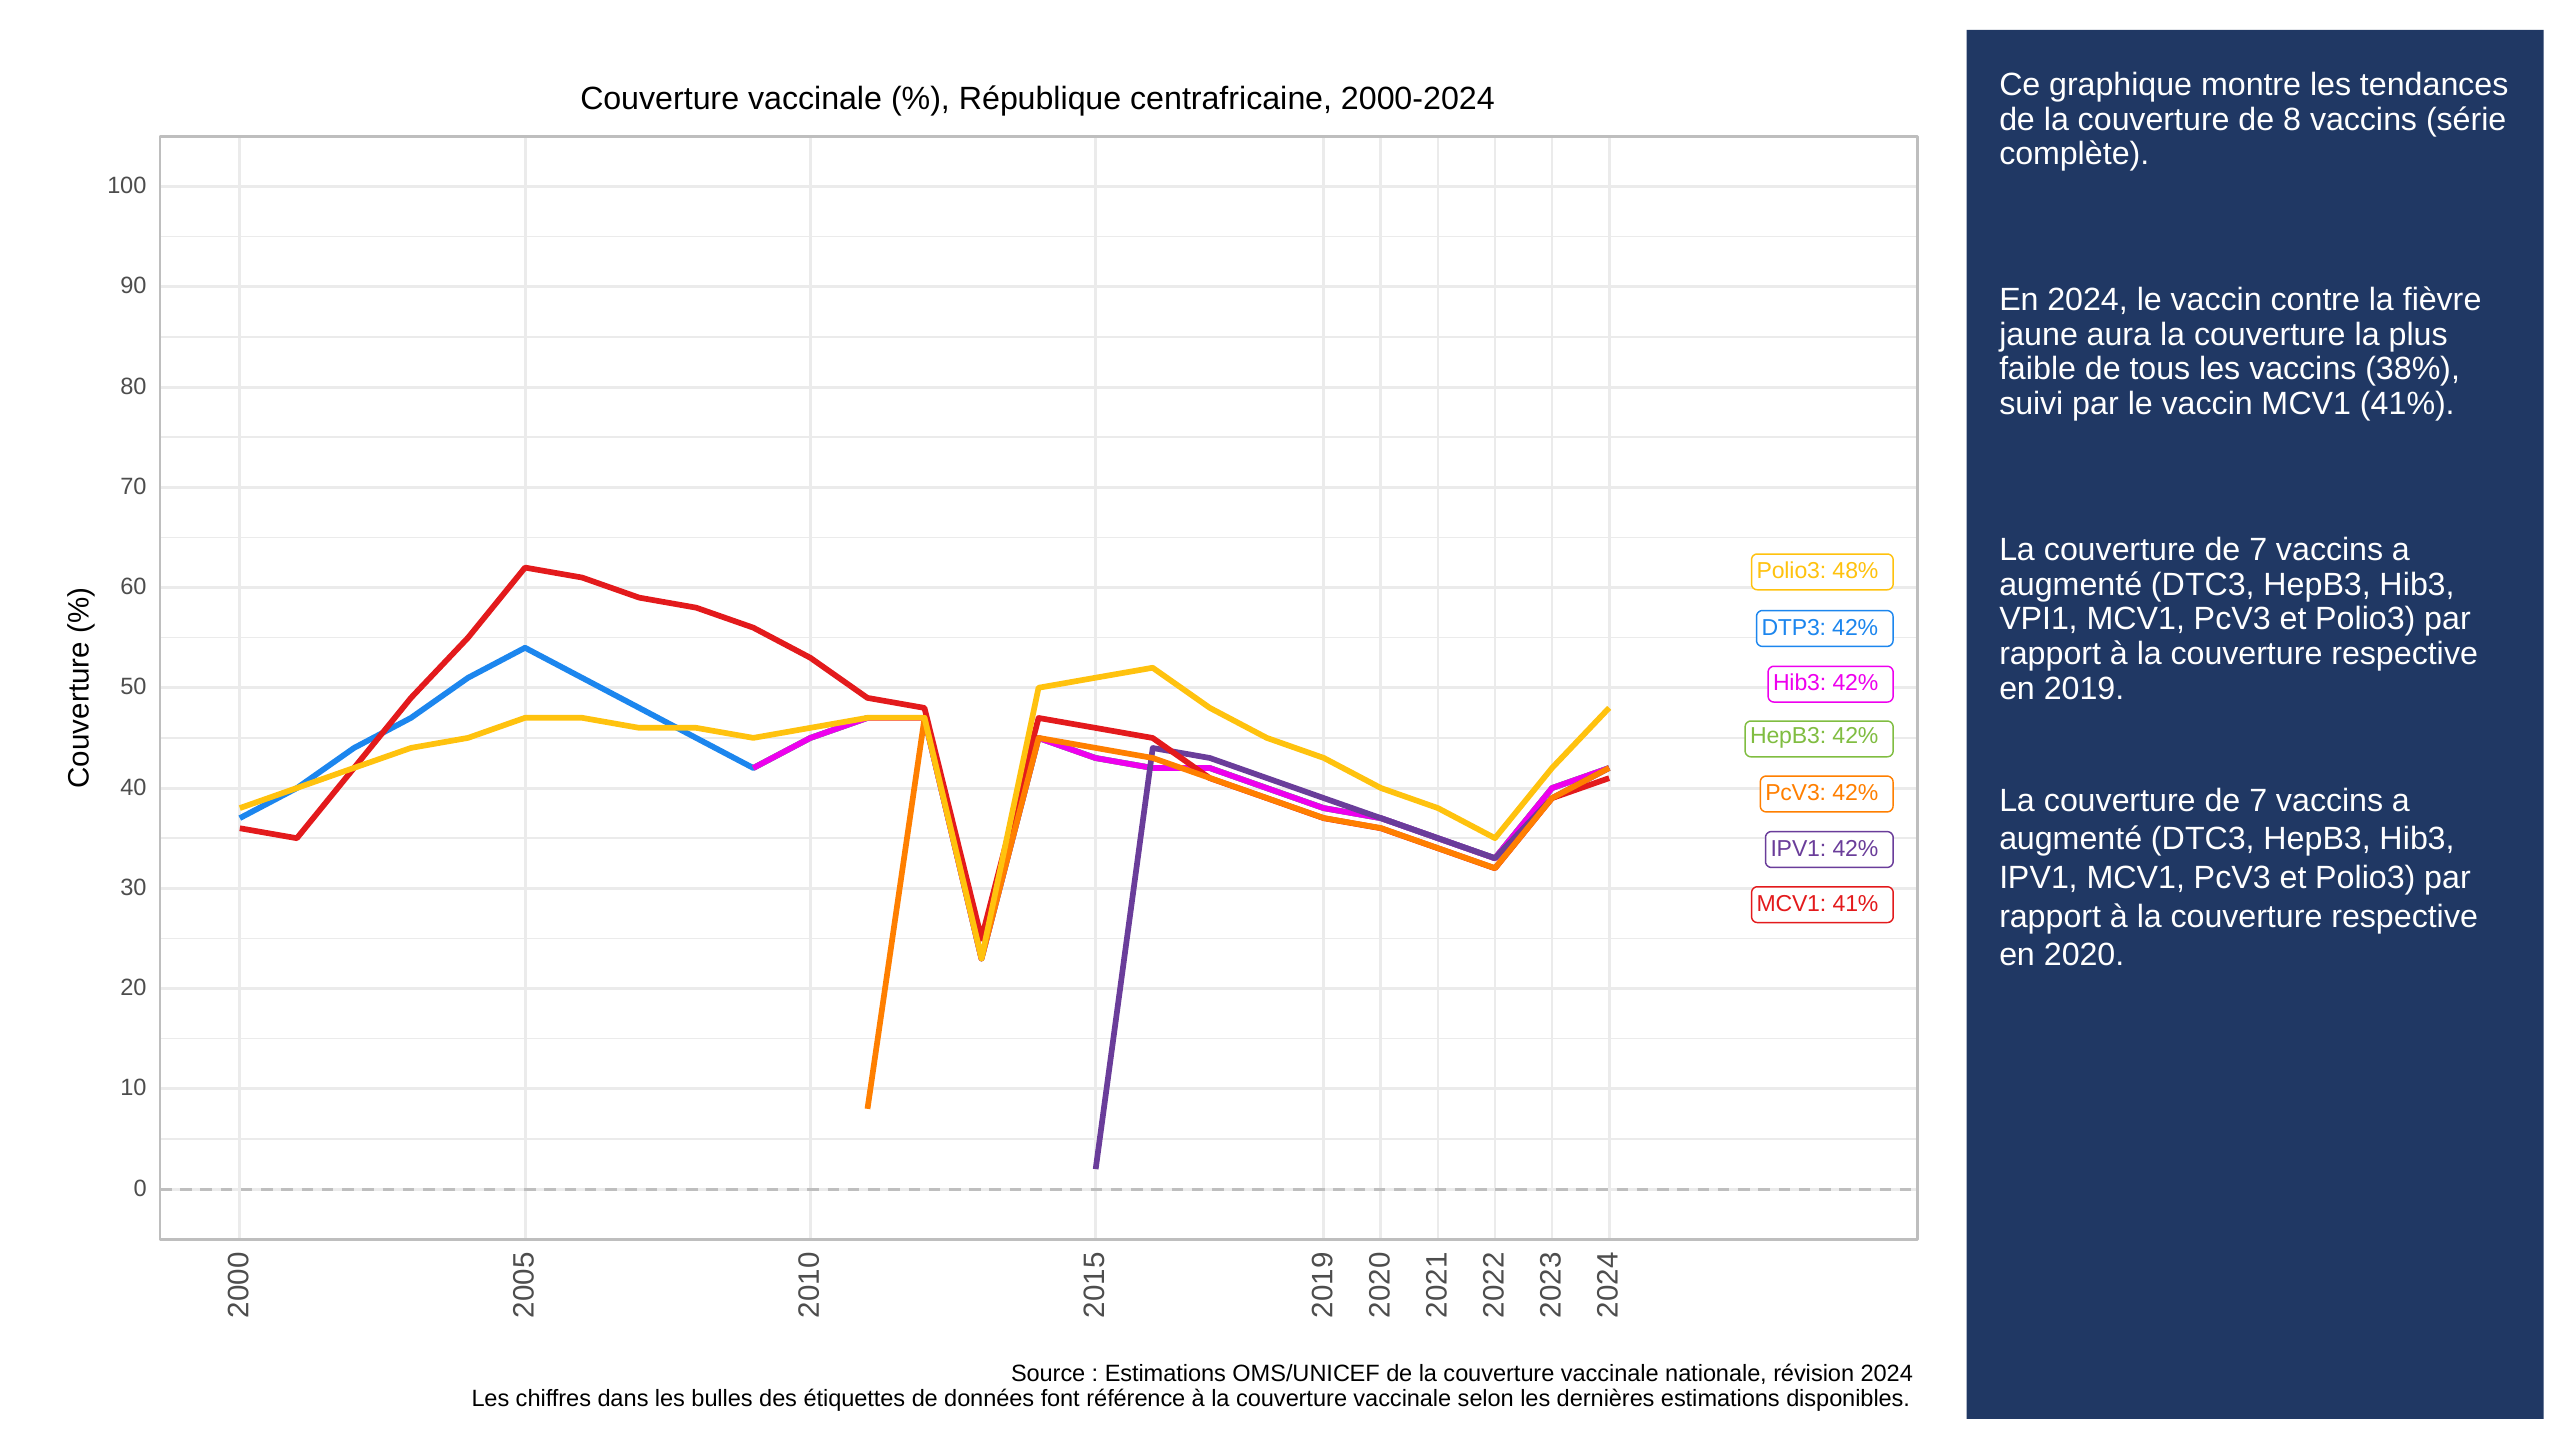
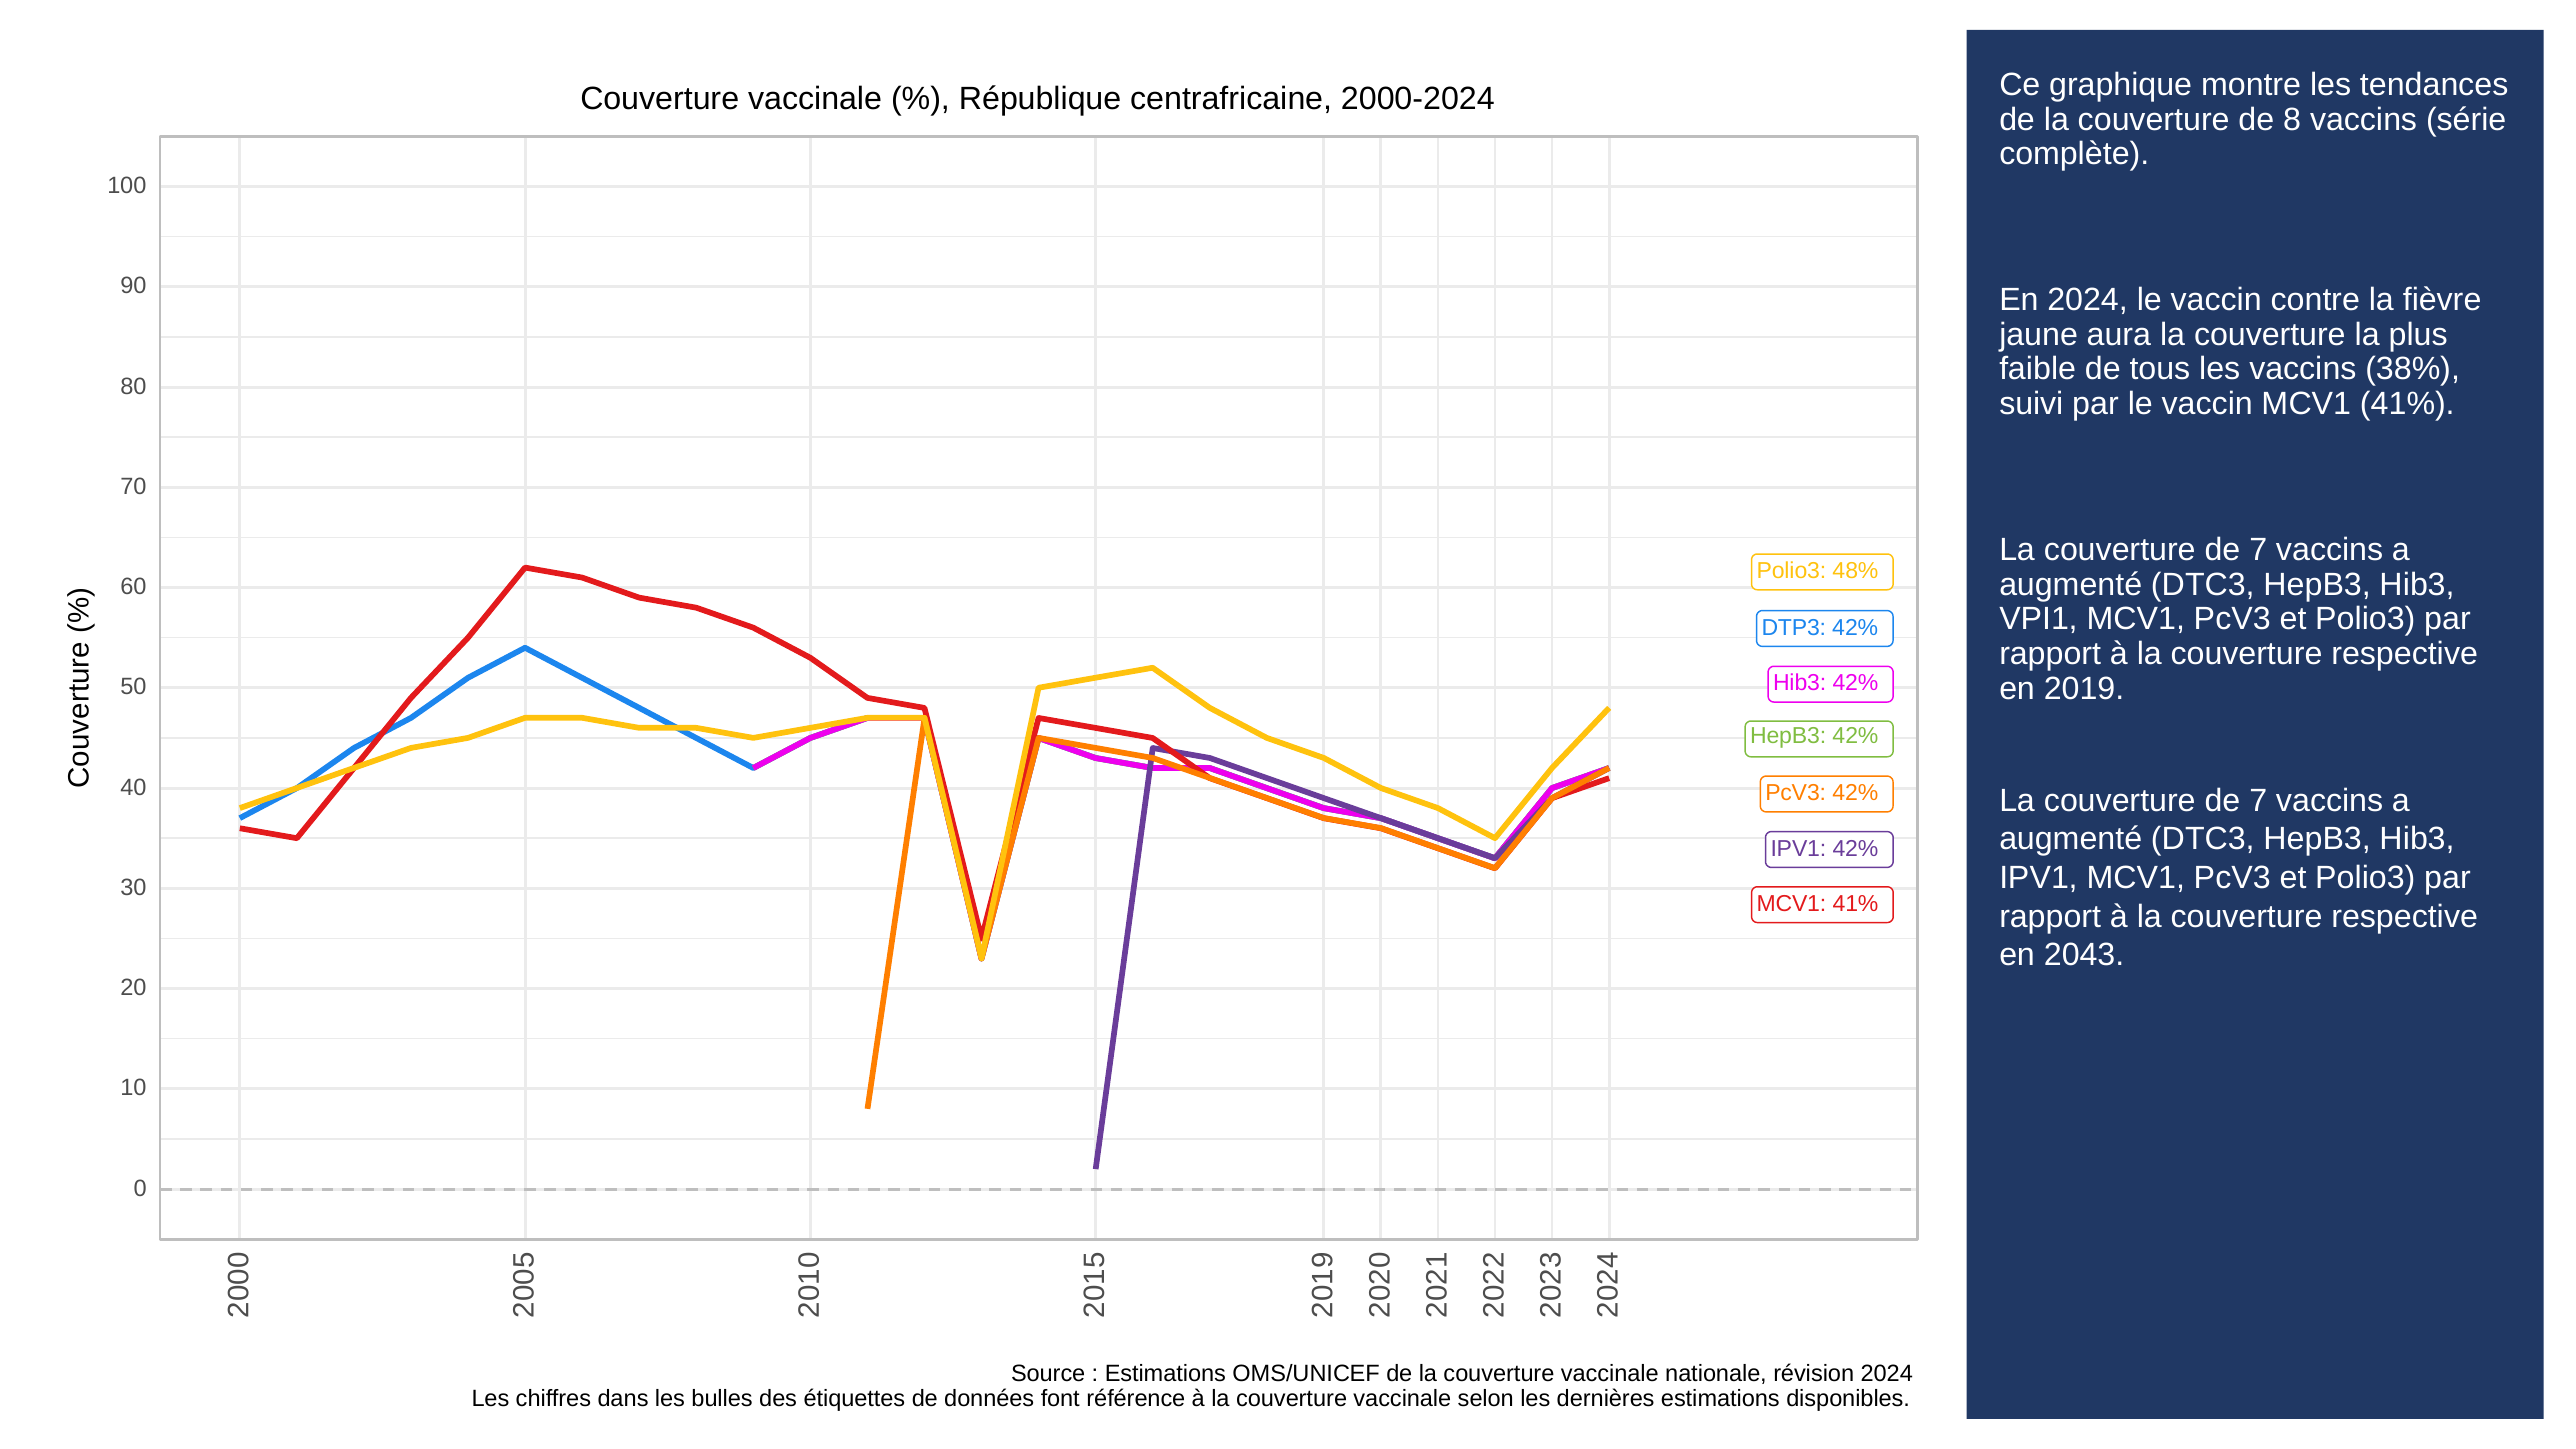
2020: 2020 -> 2043 (2084, 955)
